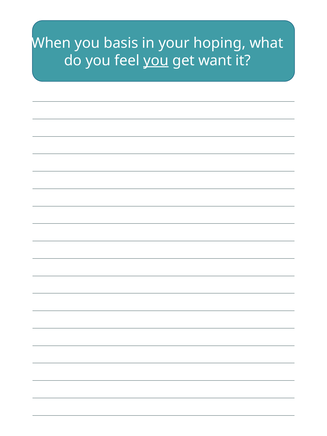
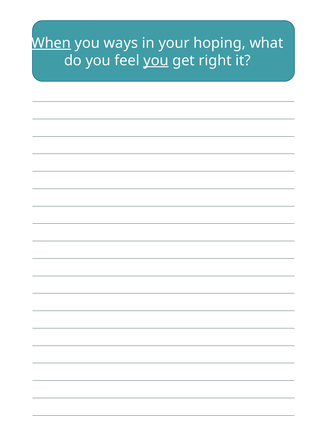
When underline: none -> present (51, 43)
basis: basis -> ways (121, 43)
want: want -> right (215, 60)
